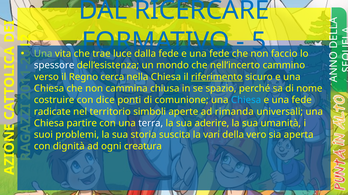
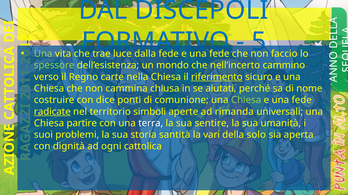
RICERCARE: RICERCARE -> DISCEPOLI (202, 10)
spessore colour: white -> light green (54, 66)
cerca: cerca -> carte (112, 77)
spazio: spazio -> aiutati (221, 89)
Chiesa colour: light blue -> light green (246, 100)
radicate underline: none -> present (52, 112)
aderire: aderire -> sentire (212, 124)
suscita: suscita -> santità (175, 135)
vero: vero -> solo (256, 135)
creatura: creatura -> cattolica (143, 147)
